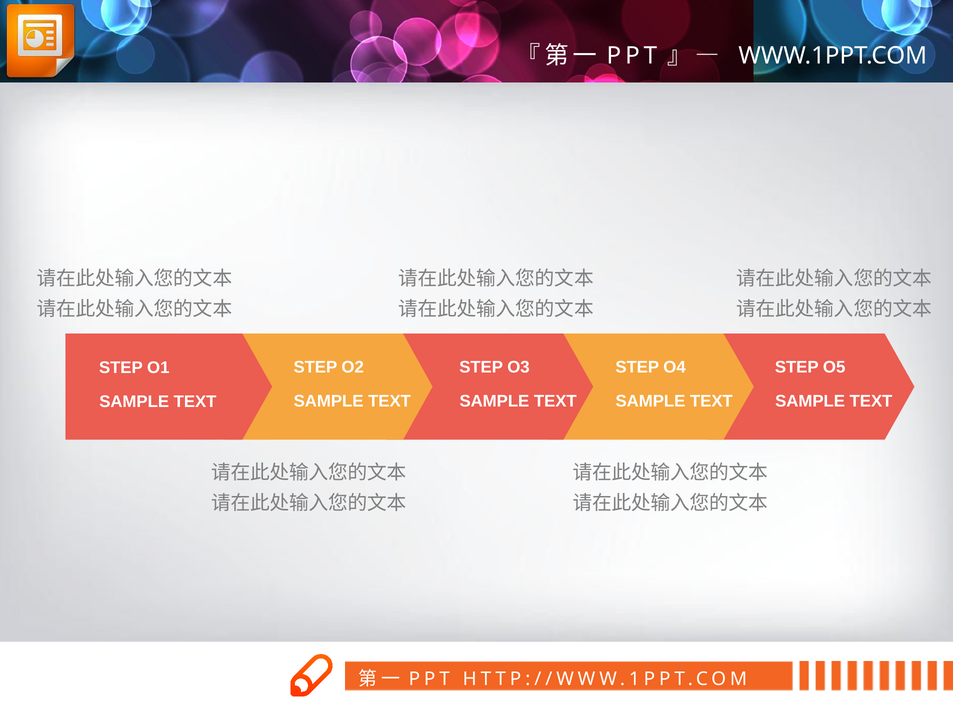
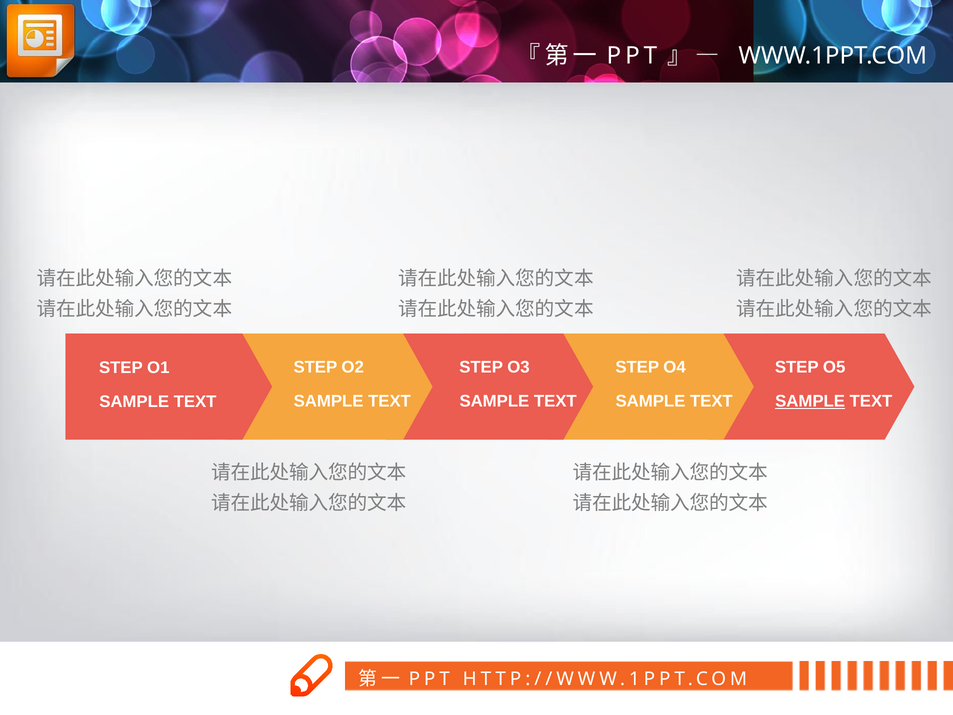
SAMPLE underline: none -> present (810, 401)
